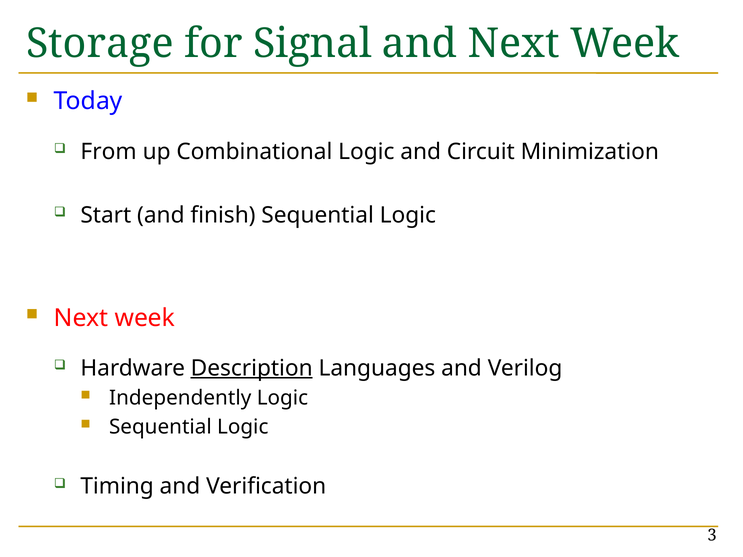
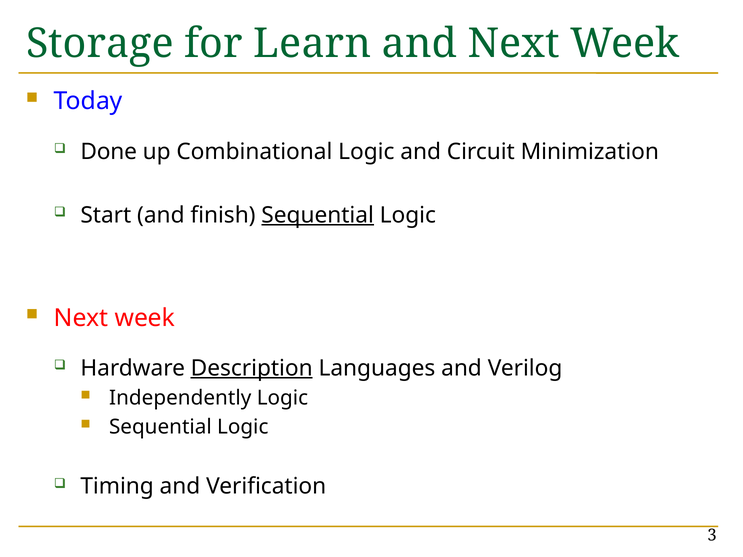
Signal: Signal -> Learn (312, 44)
From: From -> Done (109, 152)
Sequential underline: none -> present (318, 215)
